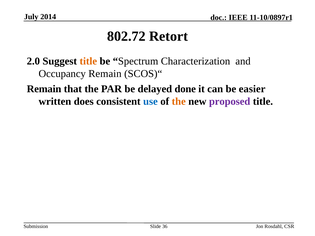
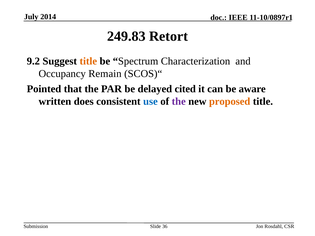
802.72: 802.72 -> 249.83 (126, 36)
2.0: 2.0 -> 9.2 (33, 61)
Remain: Remain -> Pointed (44, 89)
done: done -> cited (185, 89)
easier: easier -> aware (252, 89)
the colour: orange -> purple (179, 102)
proposed colour: purple -> orange (230, 102)
